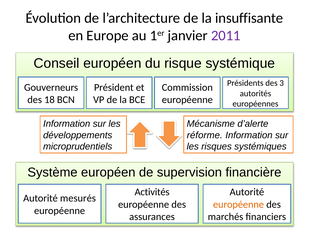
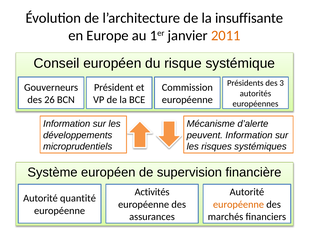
2011 colour: purple -> orange (226, 35)
18: 18 -> 26 (49, 100)
réforme: réforme -> peuvent (205, 135)
mesurés: mesurés -> quantité (78, 198)
